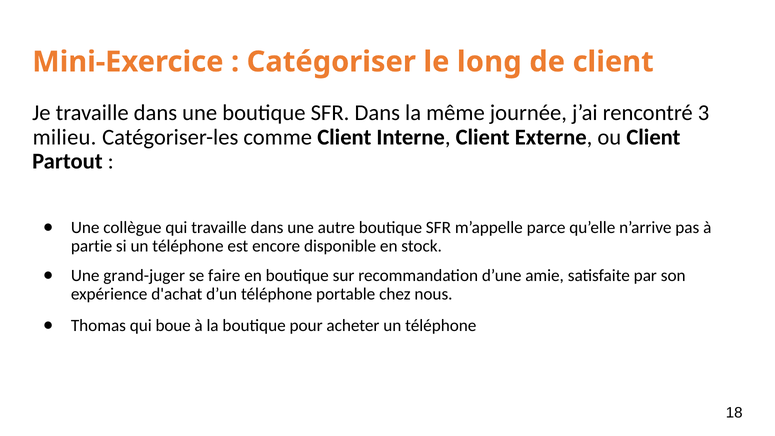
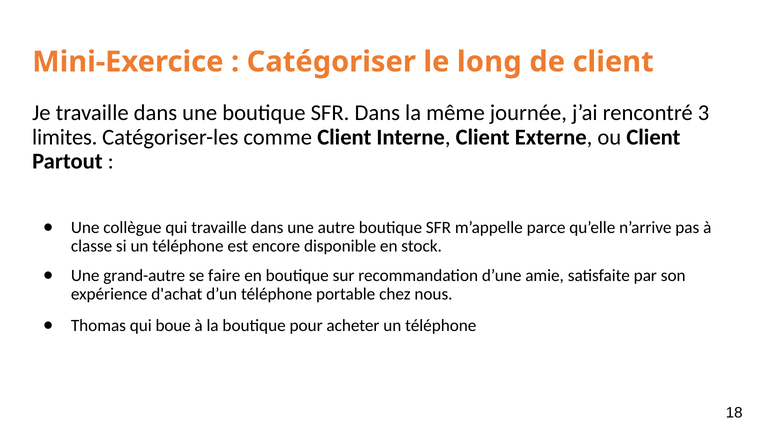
milieu: milieu -> limites (65, 137)
partie: partie -> classe (92, 246)
grand-juger: grand-juger -> grand-autre (144, 275)
